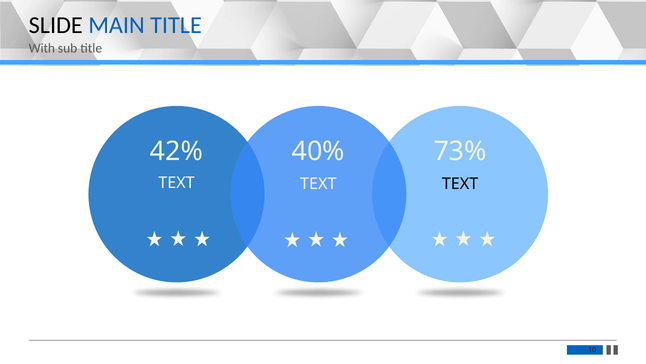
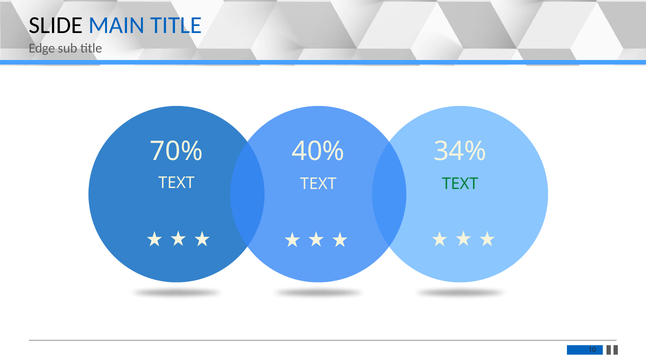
With: With -> Edge (42, 48)
42%: 42% -> 70% (177, 151)
73%: 73% -> 34% (460, 151)
TEXT colour: black -> green (460, 184)
